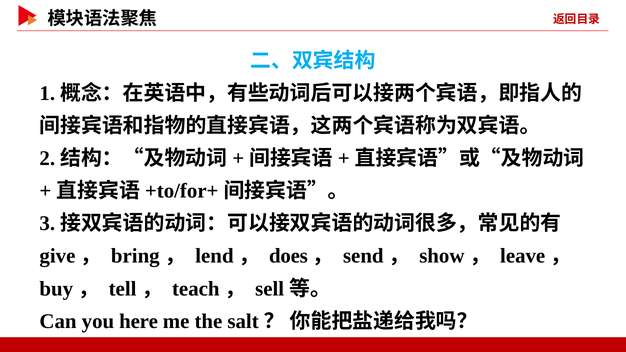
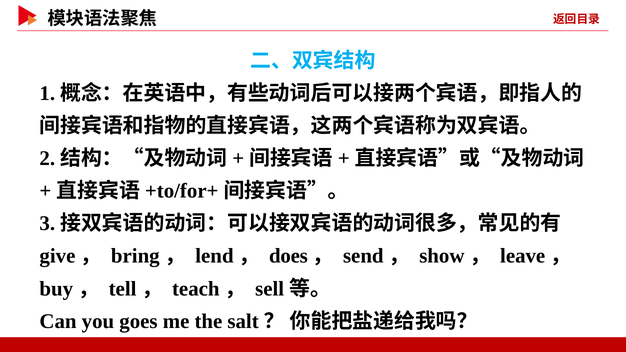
here: here -> goes (138, 321)
